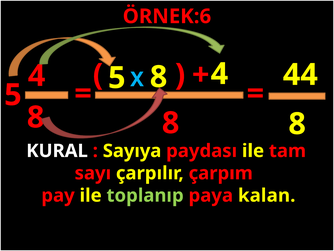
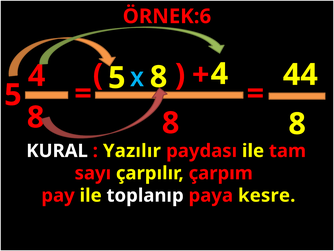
Sayıya: Sayıya -> Yazılır (132, 151)
toplanıp colour: light green -> white (145, 195)
kalan: kalan -> kesre (267, 195)
